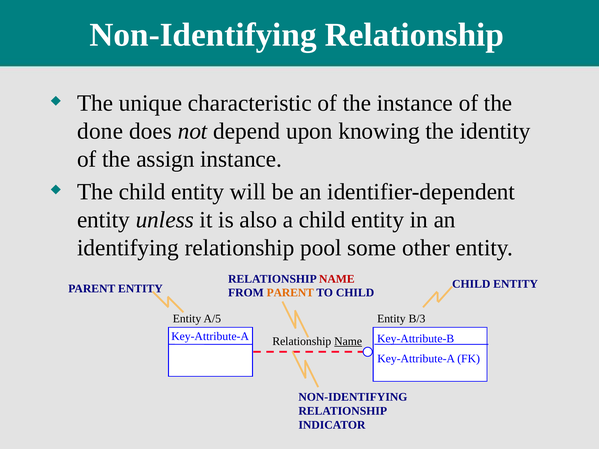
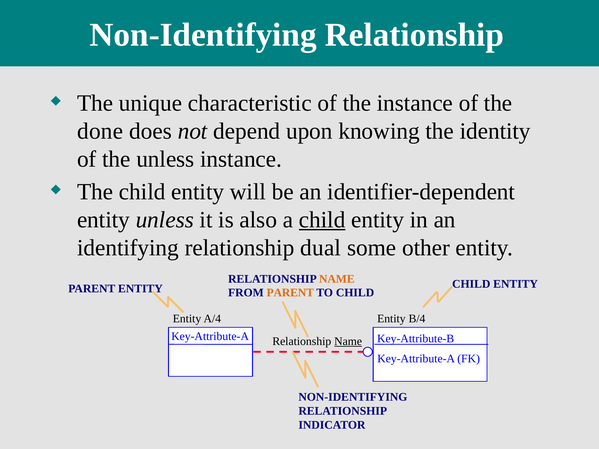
the assign: assign -> unless (165, 159)
child underline: none -> present (322, 220)
pool: pool -> dual (321, 248)
NAME colour: red -> orange (337, 279)
A/5: A/5 -> A/4 (212, 319)
B/3: B/3 -> B/4 (417, 319)
